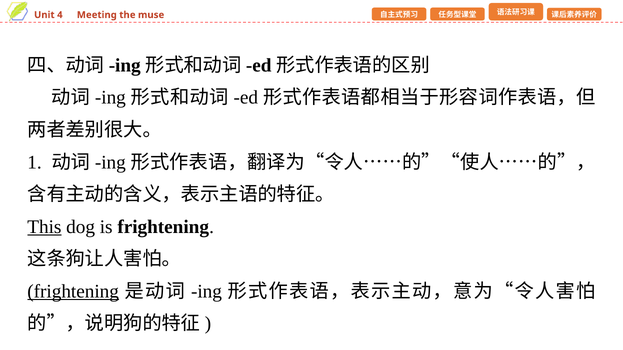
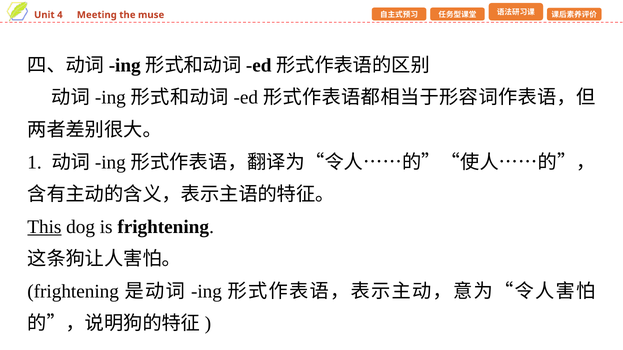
frightening underline: present -> none (73, 292)
